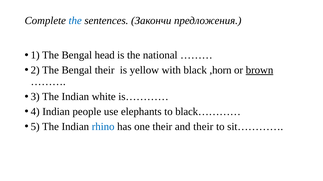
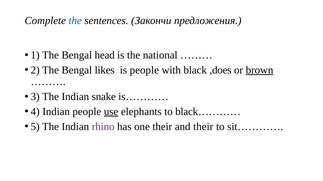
Bengal their: their -> likes (105, 70)
is yellow: yellow -> people (144, 70)
,horn: ,horn -> ,does (221, 70)
white: white -> snake (104, 97)
use underline: none -> present (111, 112)
rhino colour: blue -> purple (103, 127)
